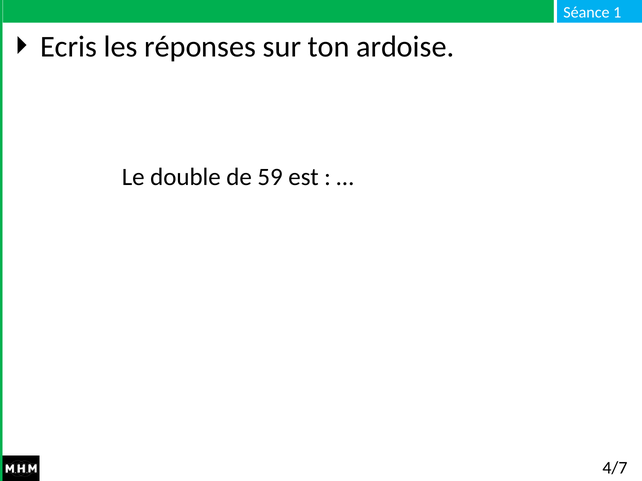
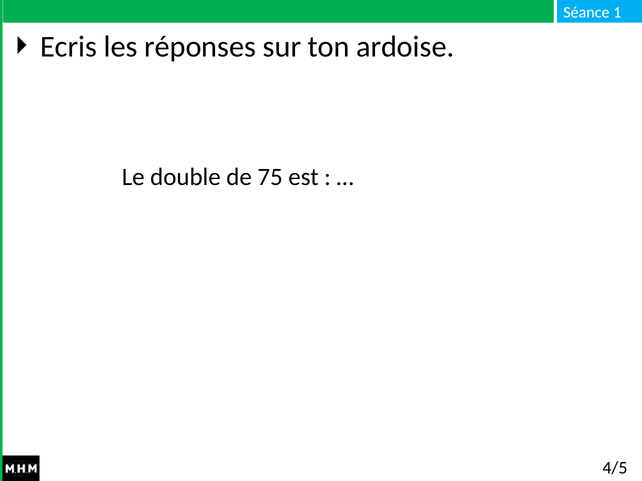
59: 59 -> 75 (270, 177)
4/7: 4/7 -> 4/5 (615, 468)
